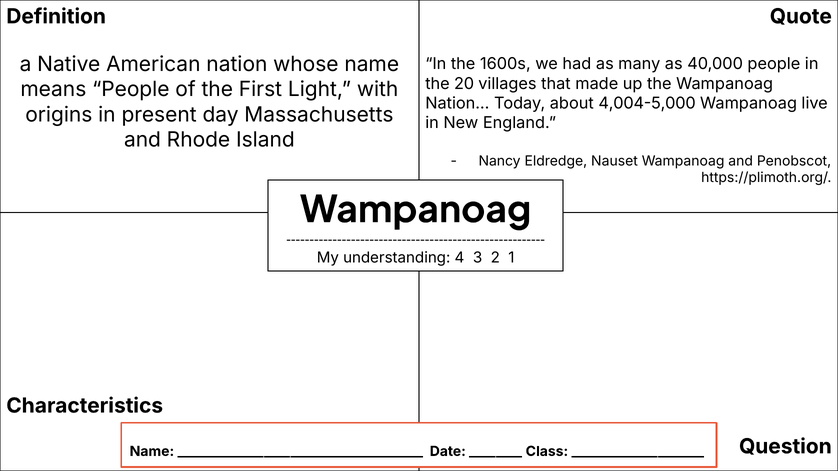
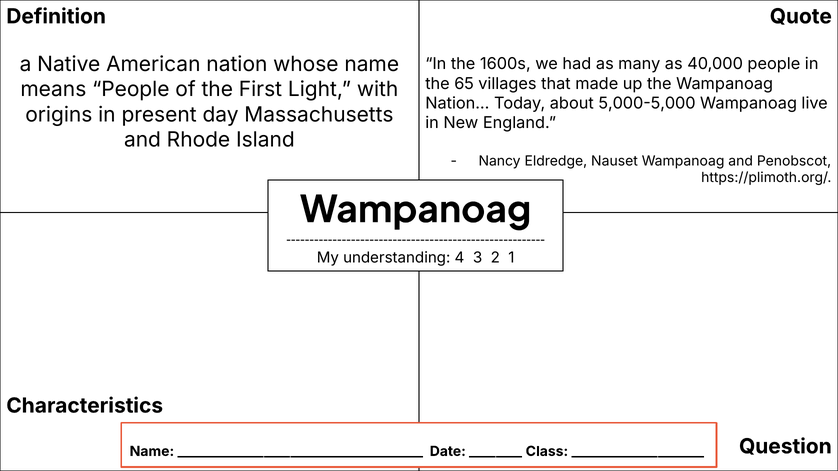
20: 20 -> 65 (464, 84)
4,004-5,000: 4,004-5,000 -> 5,000-5,000 (647, 103)
